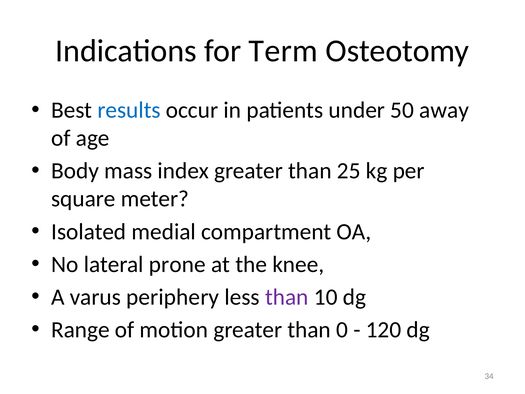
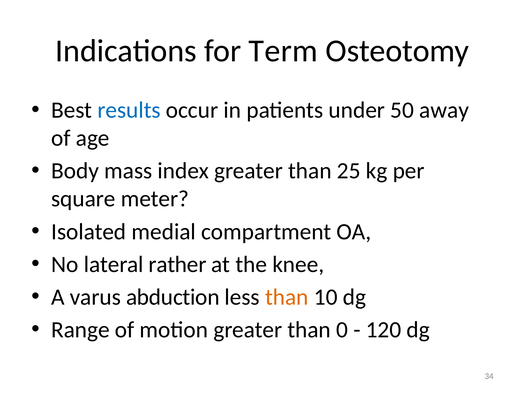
prone: prone -> rather (178, 264)
periphery: periphery -> abduction (173, 297)
than colour: purple -> orange (287, 297)
